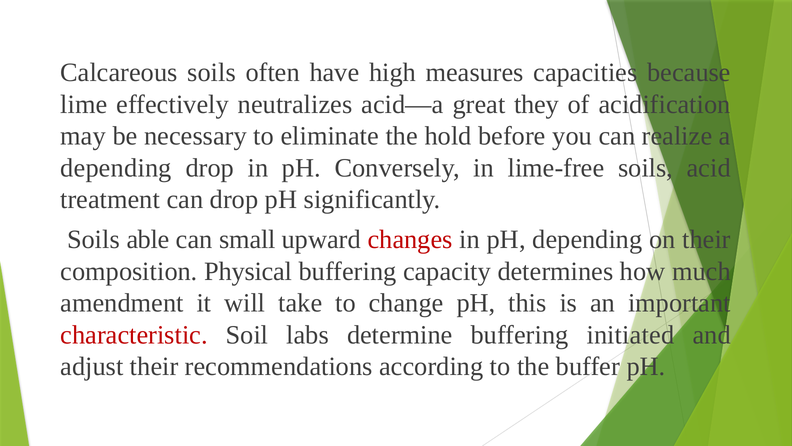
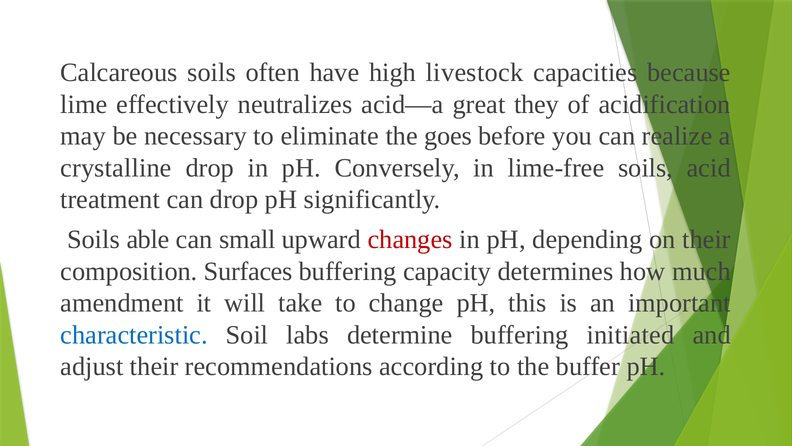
measures: measures -> livestock (475, 73)
hold: hold -> goes (448, 136)
depending: depending -> crystalline (116, 168)
Physical: Physical -> Surfaces (248, 271)
characteristic colour: red -> blue (134, 334)
